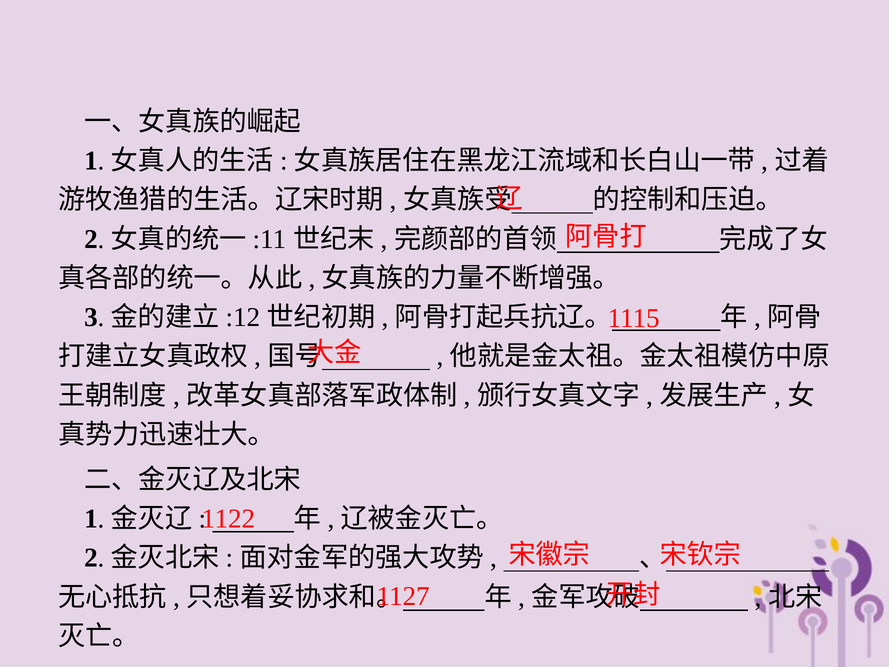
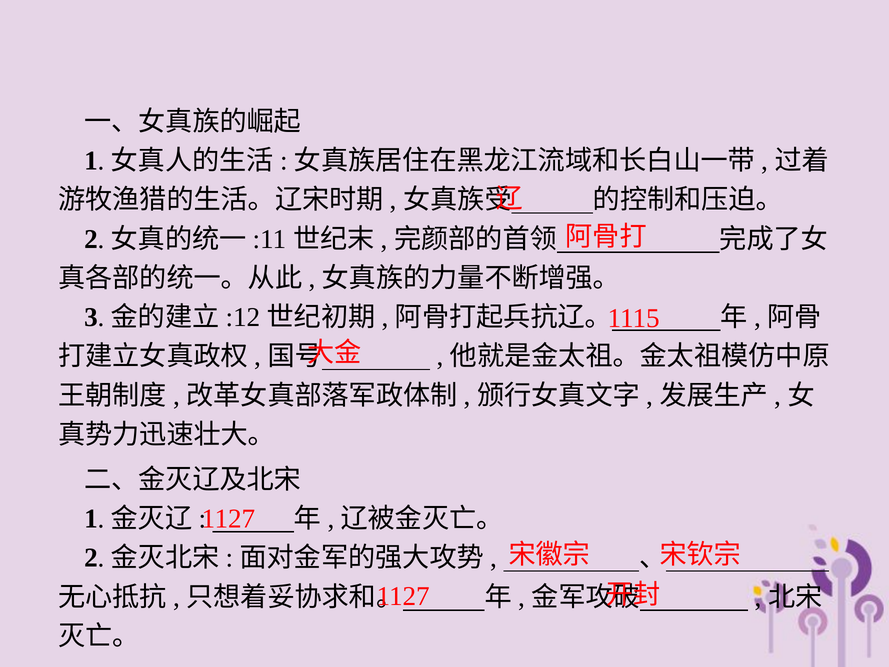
1122: 1122 -> 1127 (228, 519)
